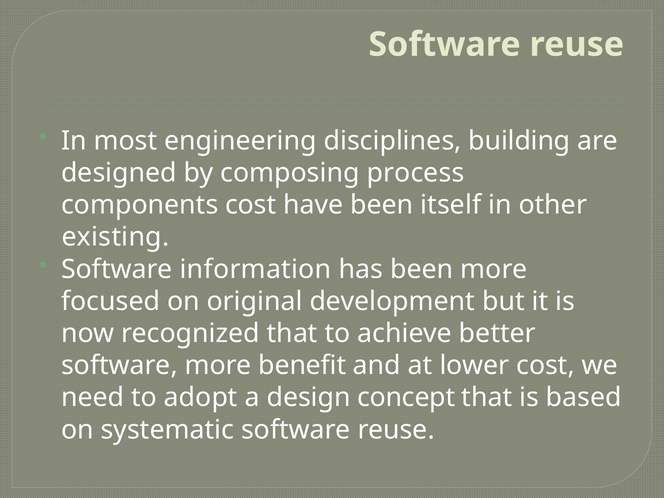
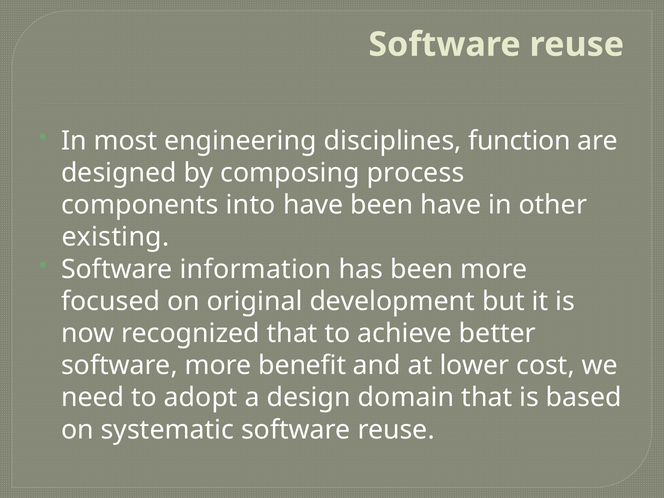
building: building -> function (519, 141)
components cost: cost -> into (251, 205)
been itself: itself -> have (451, 205)
concept: concept -> domain (406, 398)
